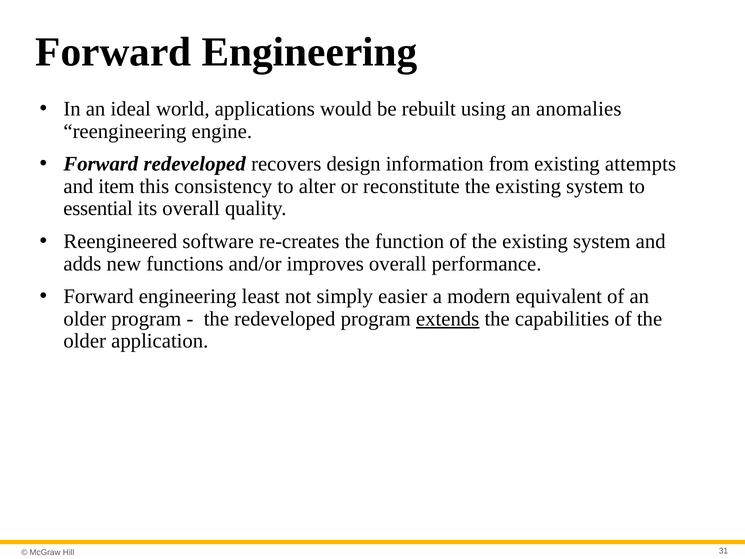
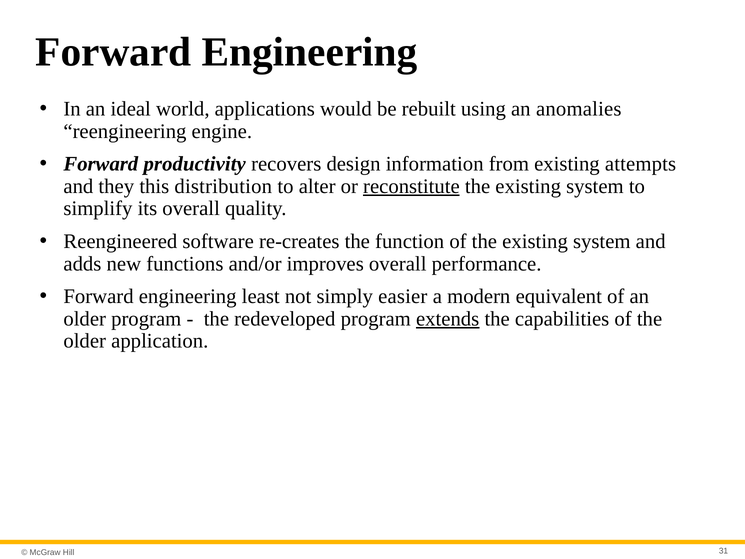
Forward redeveloped: redeveloped -> productivity (195, 164)
item: item -> they (116, 186)
consistency: consistency -> distribution (223, 186)
reconstitute underline: none -> present (411, 186)
essential: essential -> simplify (98, 209)
